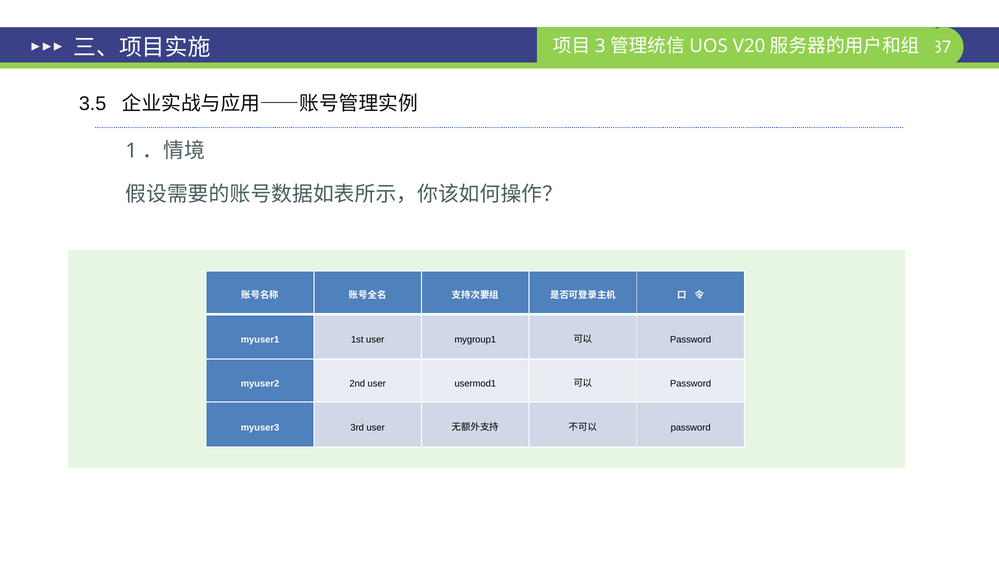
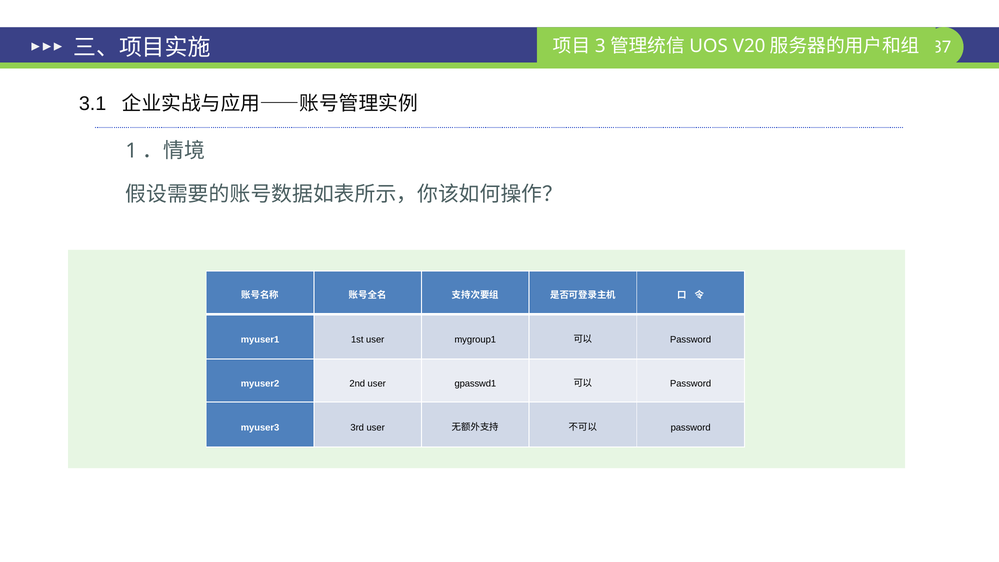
3.5: 3.5 -> 3.1 (93, 104)
usermod1: usermod1 -> gpasswd1 (475, 384)
